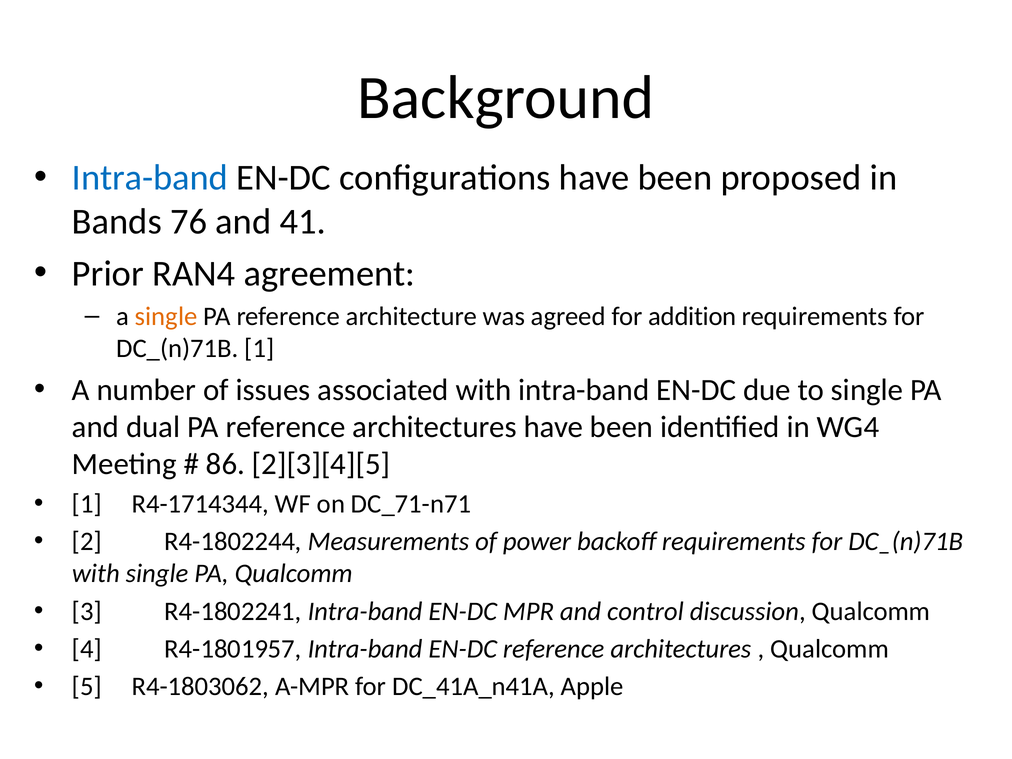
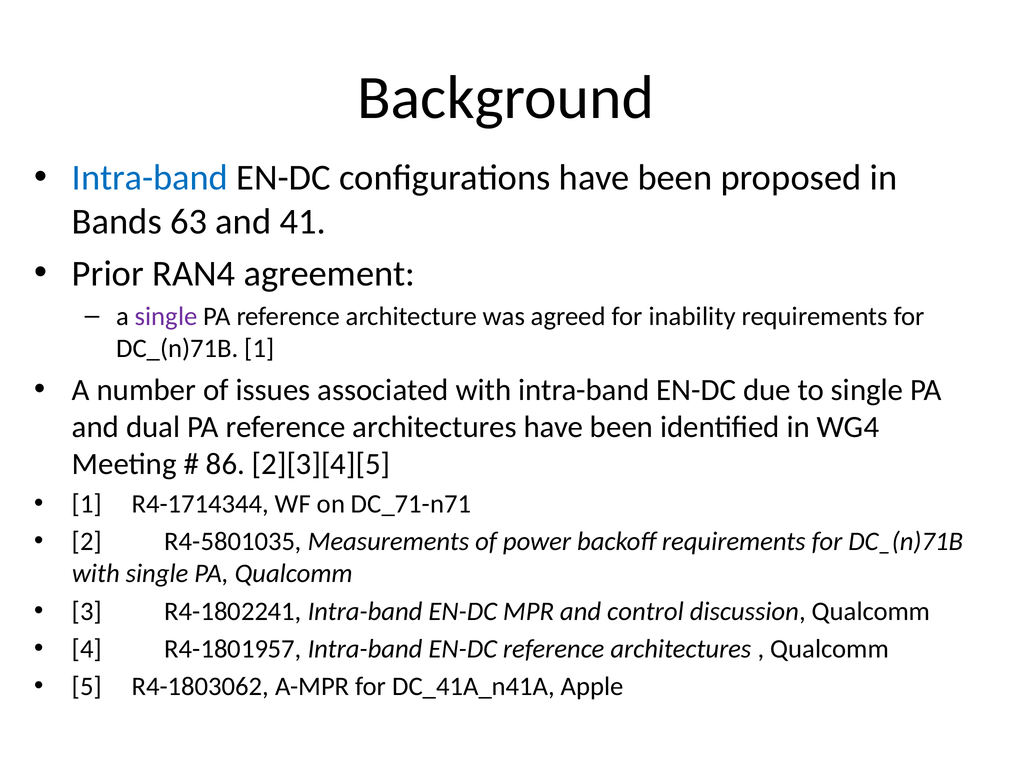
76: 76 -> 63 (189, 222)
single colour: orange -> purple (166, 316)
addition: addition -> inability (692, 316)
R4-1802244: R4-1802244 -> R4-5801035 (233, 542)
